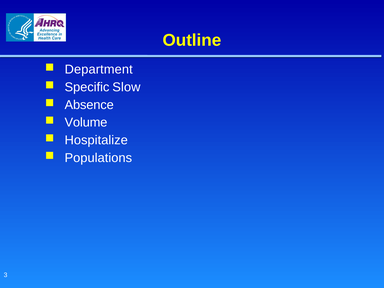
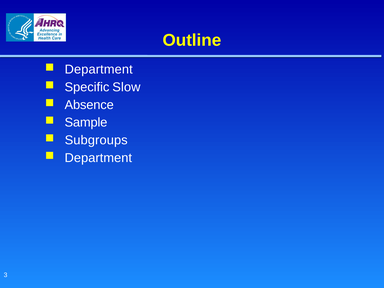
Volume: Volume -> Sample (86, 122)
Hospitalize: Hospitalize -> Subgroups (96, 140)
Populations: Populations -> Department (98, 158)
